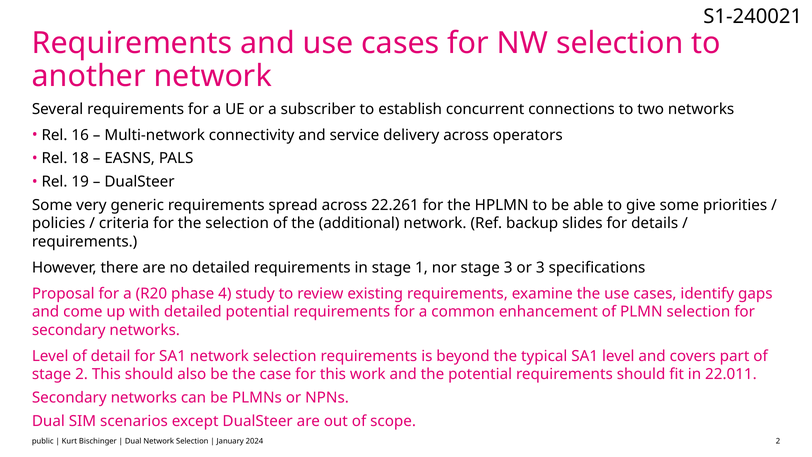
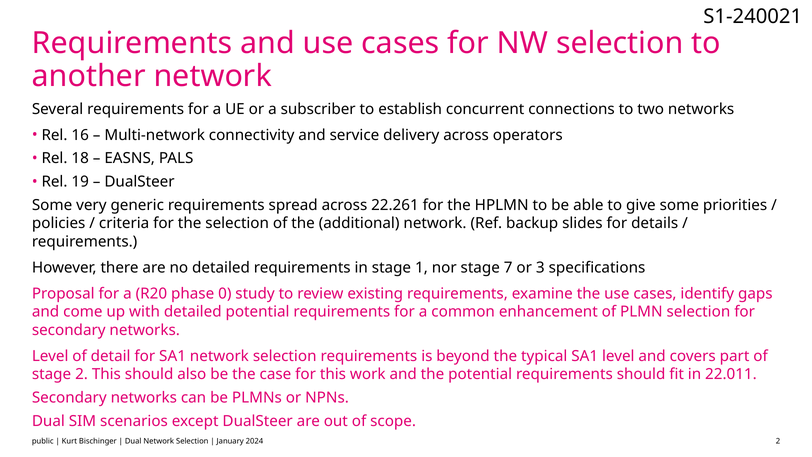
stage 3: 3 -> 7 (508, 267)
4: 4 -> 0 (225, 293)
